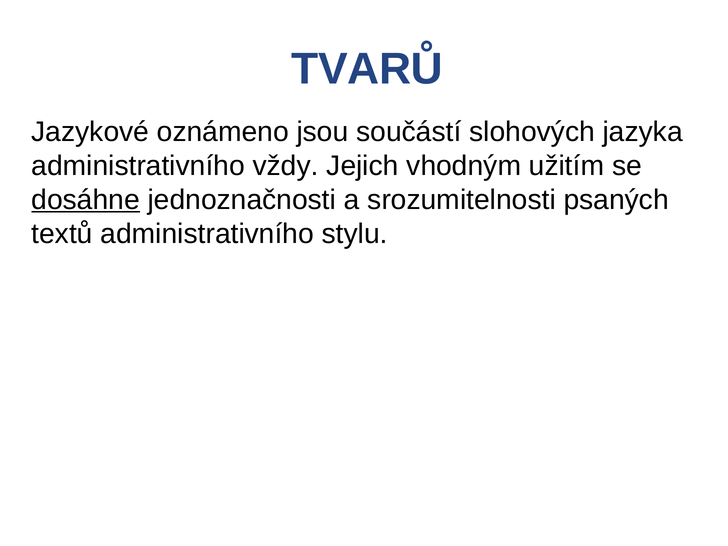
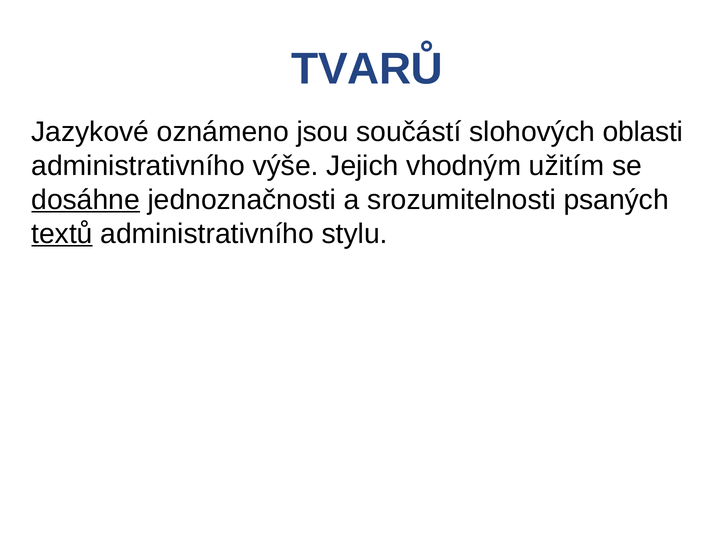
jazyka: jazyka -> oblasti (643, 132)
vždy: vždy -> výše (286, 166)
textů underline: none -> present (62, 234)
